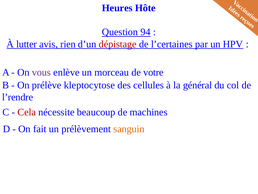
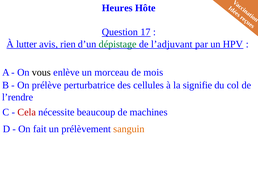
94: 94 -> 17 (145, 32)
dépistage colour: red -> green (118, 44)
l’certaines: l’certaines -> l’adjuvant (172, 44)
vous colour: purple -> black (41, 72)
votre: votre -> mois (153, 72)
kleptocytose: kleptocytose -> perturbatrice (89, 85)
général: général -> signifie (198, 85)
